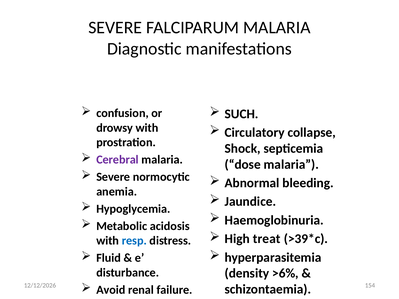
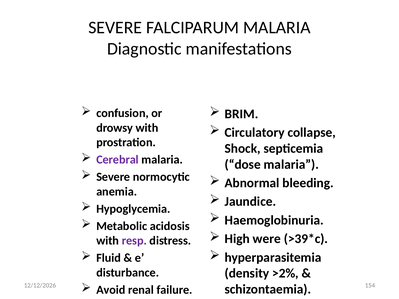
SUCH: SUCH -> BRIM (242, 114)
treat: treat -> were (267, 239)
resp colour: blue -> purple (134, 241)
>6%: >6% -> >2% (285, 274)
